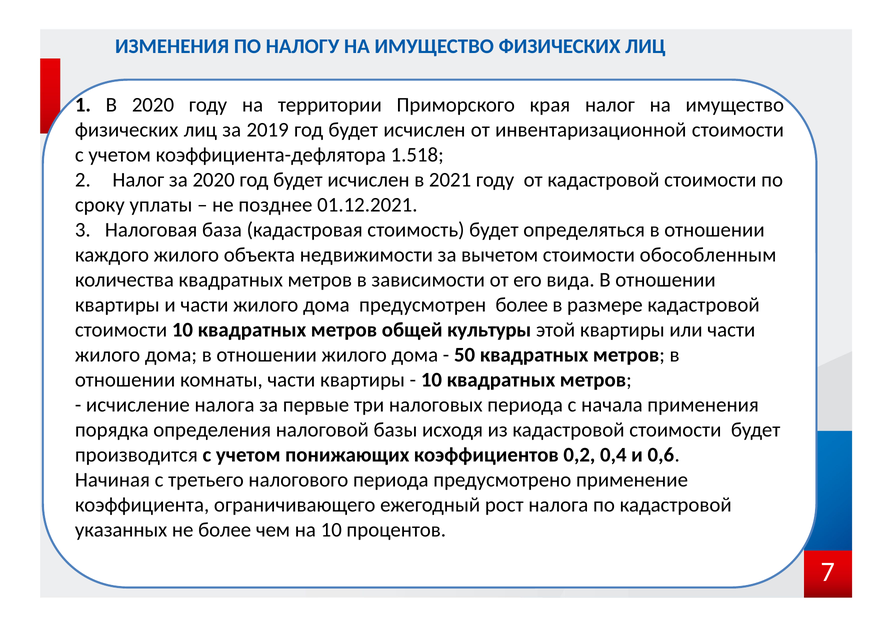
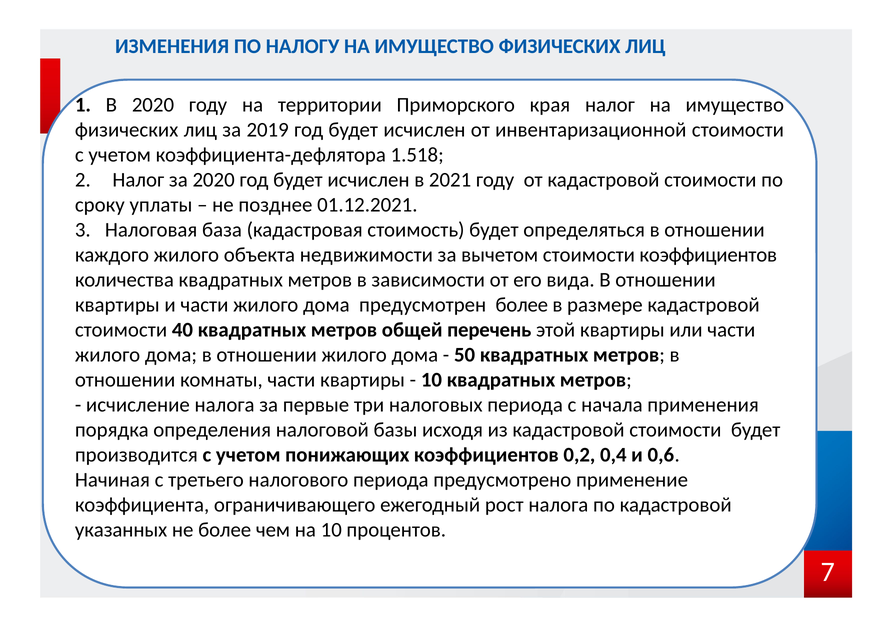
стоимости обособленным: обособленным -> коэффициентов (708, 255)
стоимости 10: 10 -> 40 (182, 330)
культуры: культуры -> перечень (489, 330)
